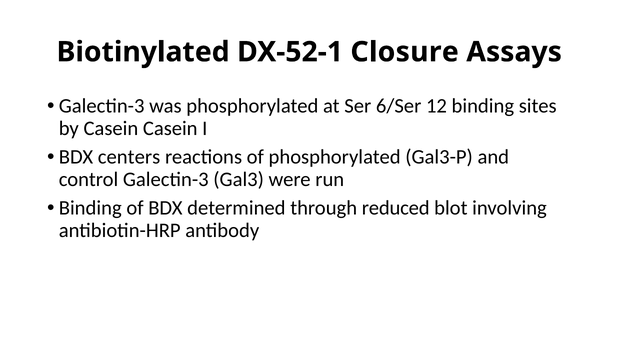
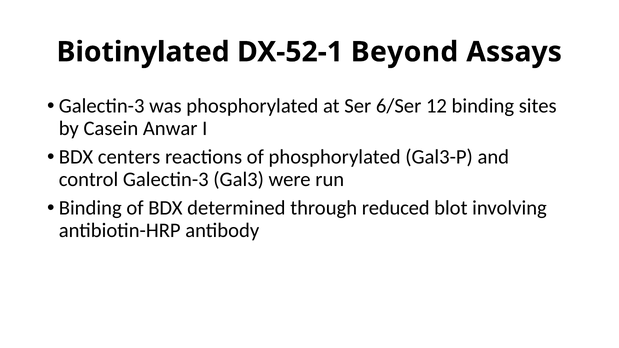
Closure: Closure -> Beyond (405, 52)
Casein Casein: Casein -> Anwar (170, 128)
